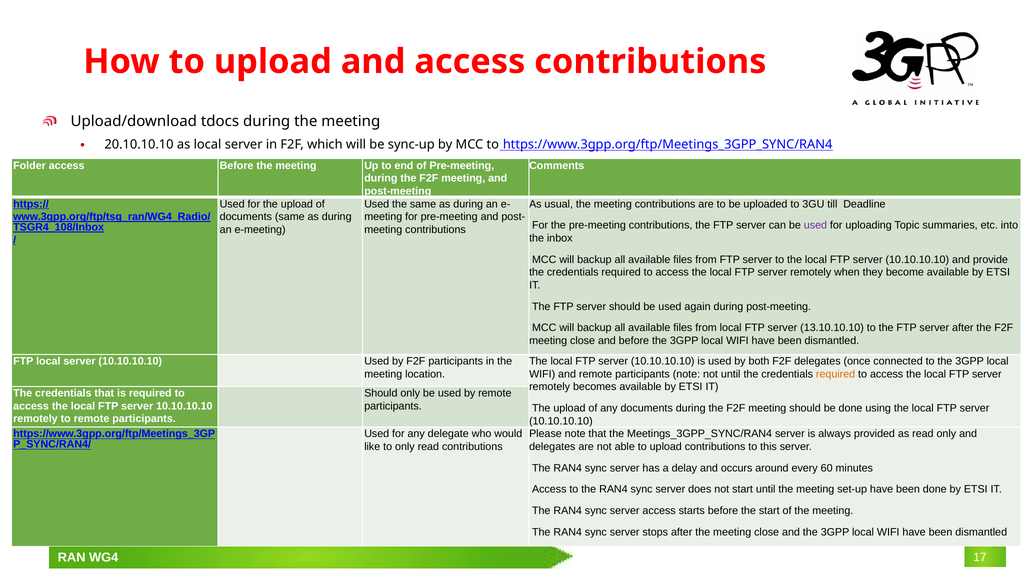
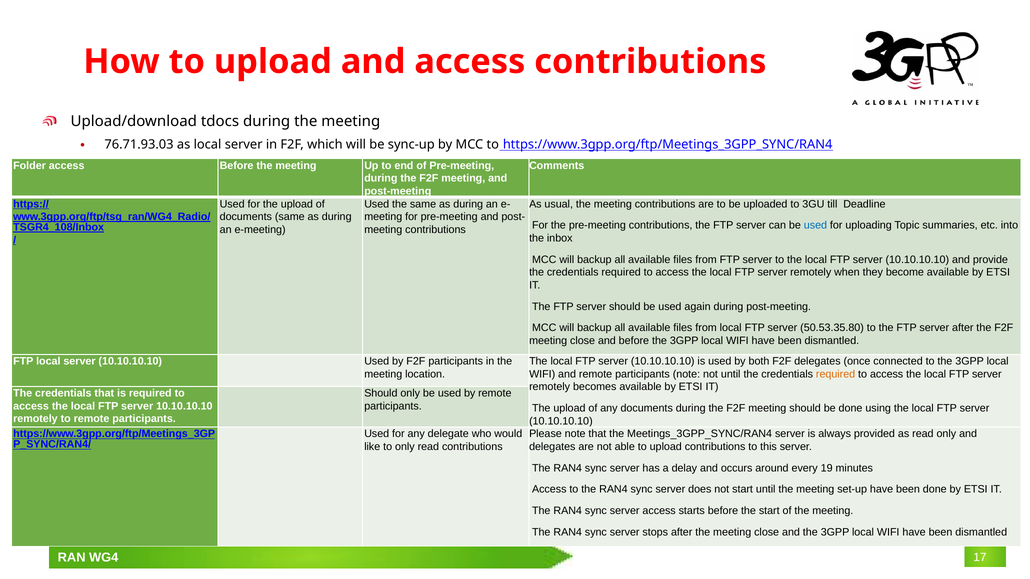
20.10.10.10: 20.10.10.10 -> 76.71.93.03 (139, 145)
used colour: purple -> blue (815, 225)
13.10.10.10: 13.10.10.10 -> 50.53.35.80 (832, 328)
60: 60 -> 19 (827, 468)
